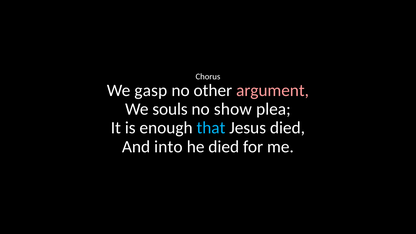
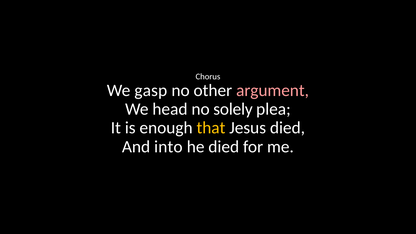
souls: souls -> head (170, 109)
show: show -> solely (233, 109)
that colour: light blue -> yellow (211, 128)
